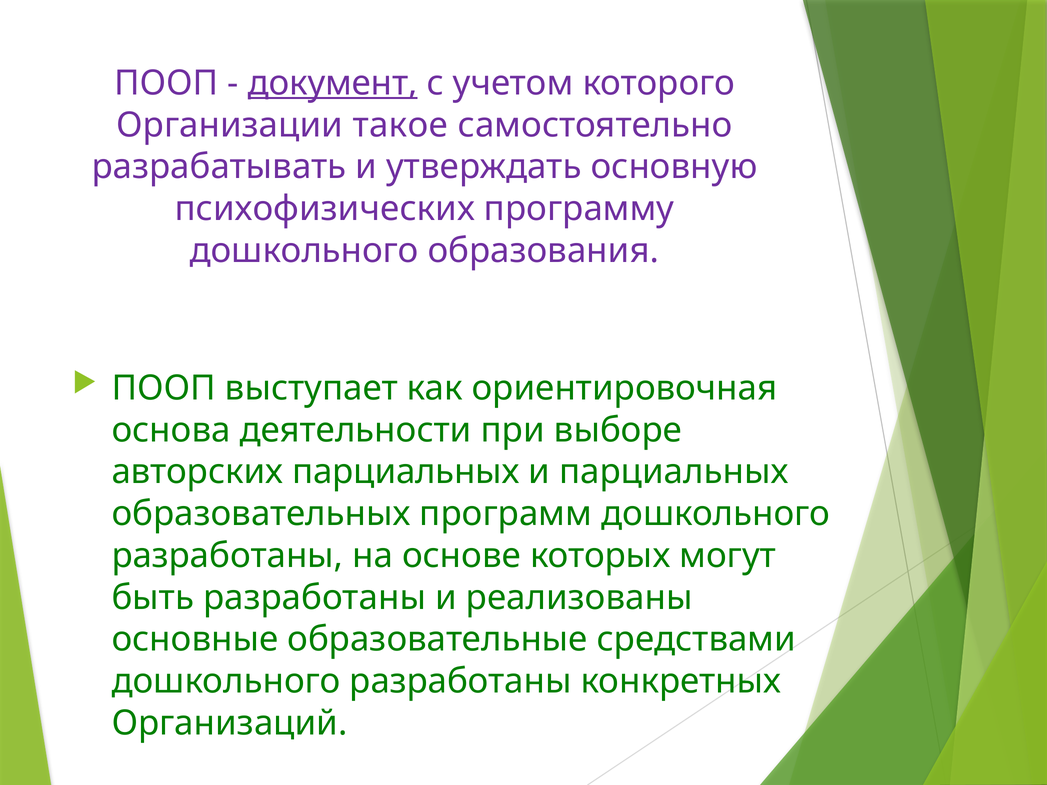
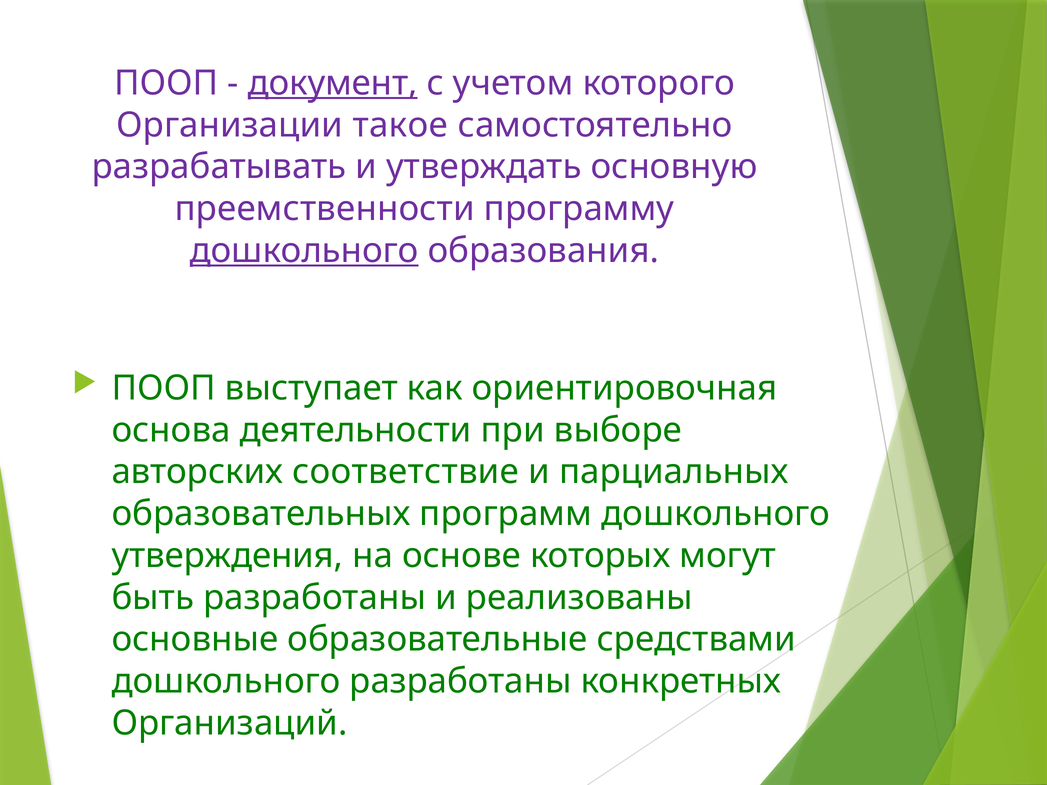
психофизических: психофизических -> преемственности (325, 209)
дошкольного underline: none -> present (304, 251)
авторских парциальных: парциальных -> соответствие (406, 472)
разработаны: разработаны -> утверждения (227, 556)
